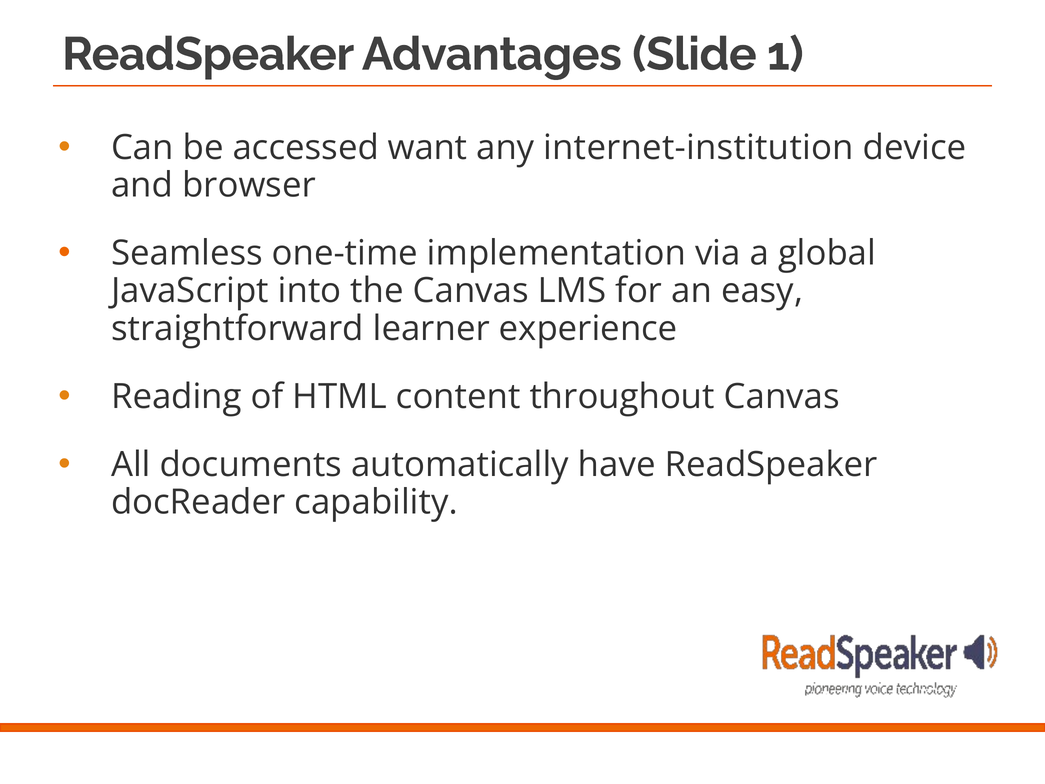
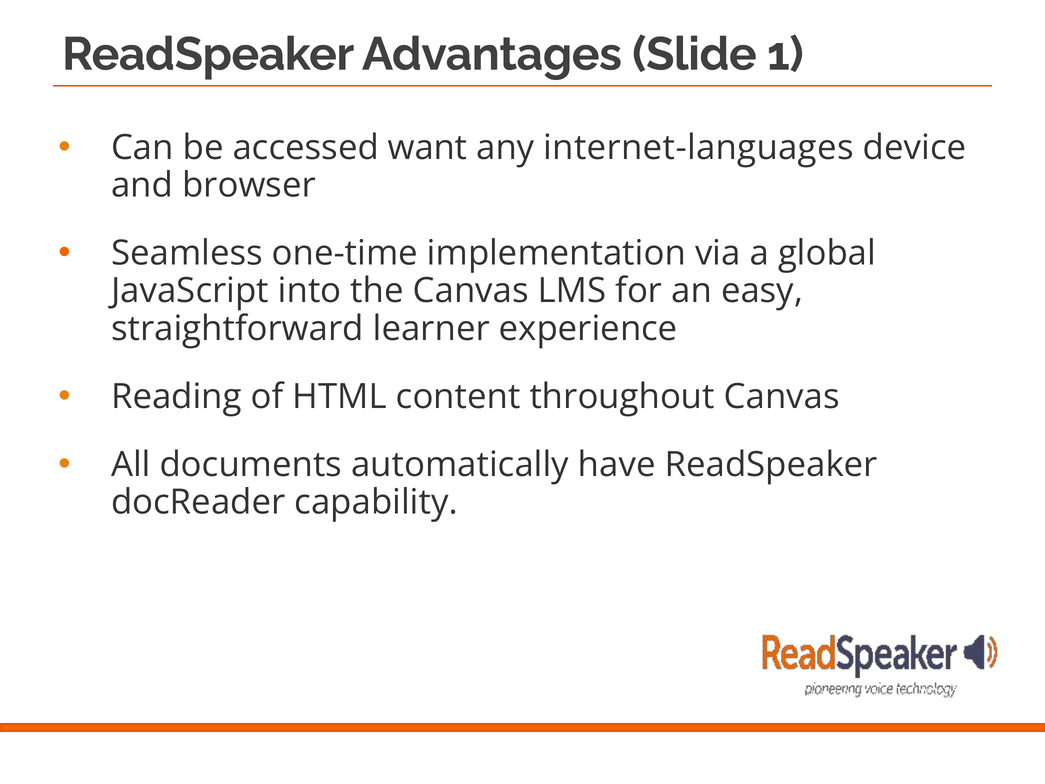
internet-institution: internet-institution -> internet-languages (699, 148)
